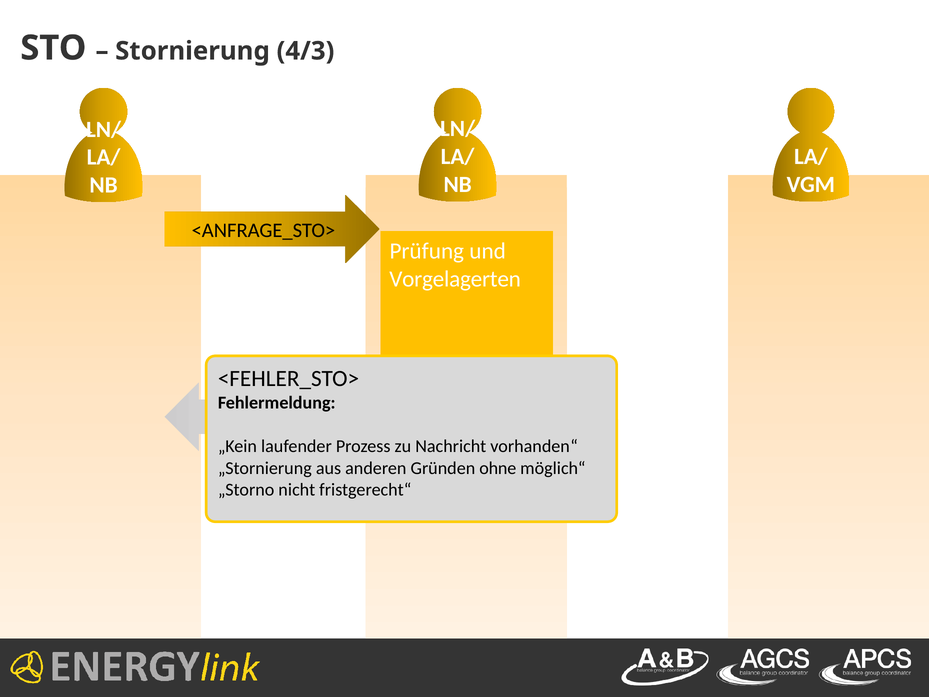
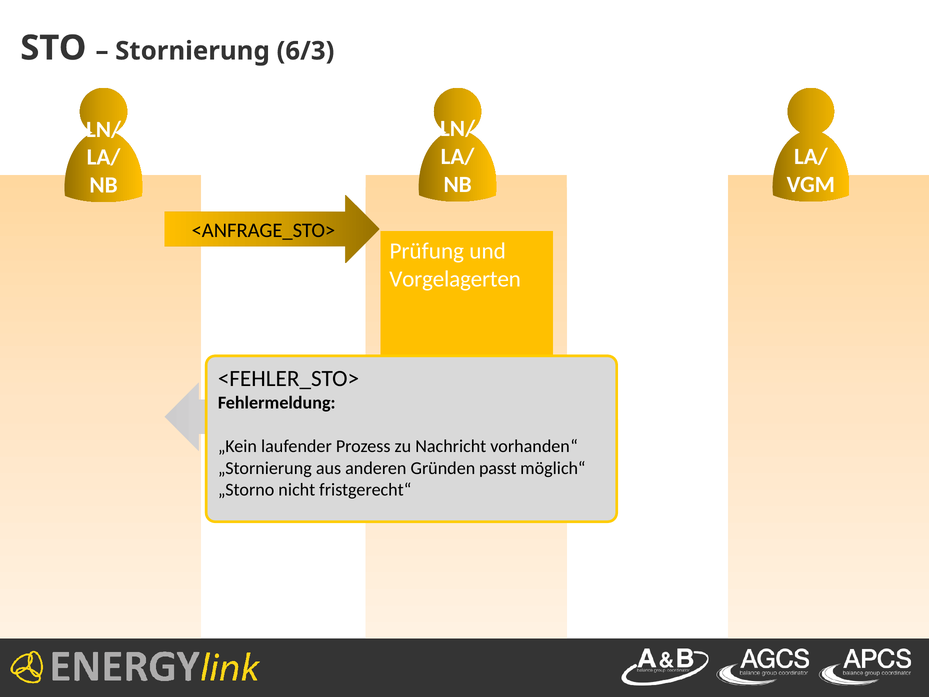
4/3: 4/3 -> 6/3 (305, 51)
ohne: ohne -> passt (498, 468)
